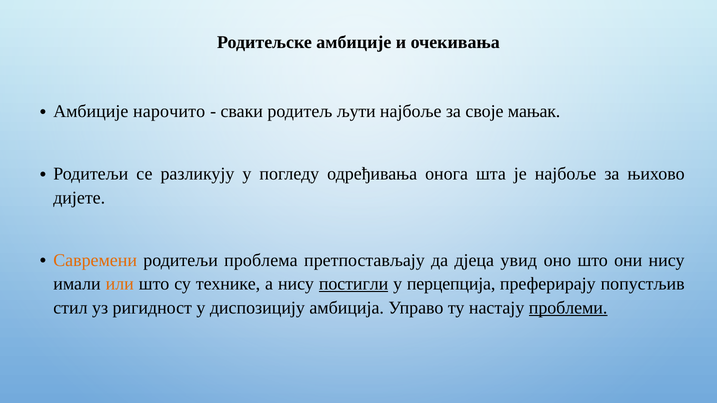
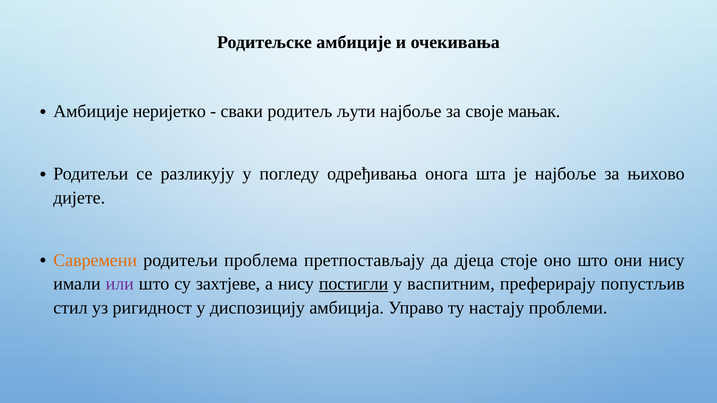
нарочито: нарочито -> неријетко (169, 112)
увид: увид -> стоје (519, 260)
или colour: orange -> purple (120, 284)
технике: технике -> захтјеве (228, 284)
перцепција: перцепција -> васпитним (451, 284)
проблеми underline: present -> none (568, 308)
